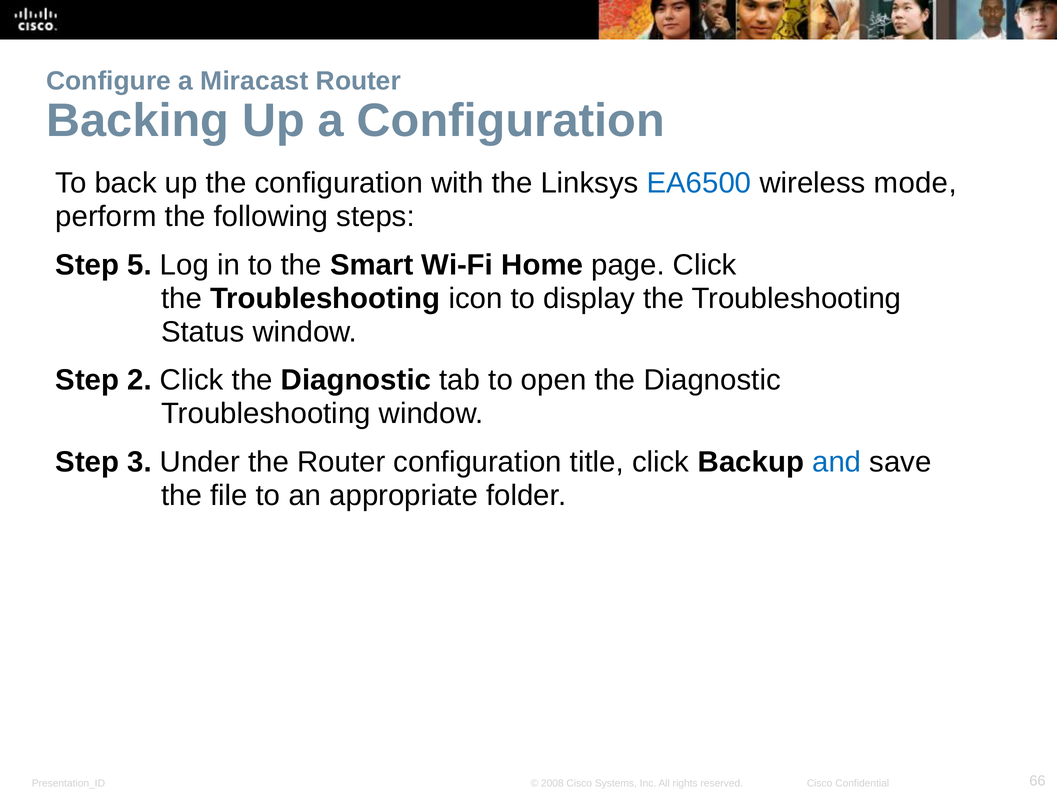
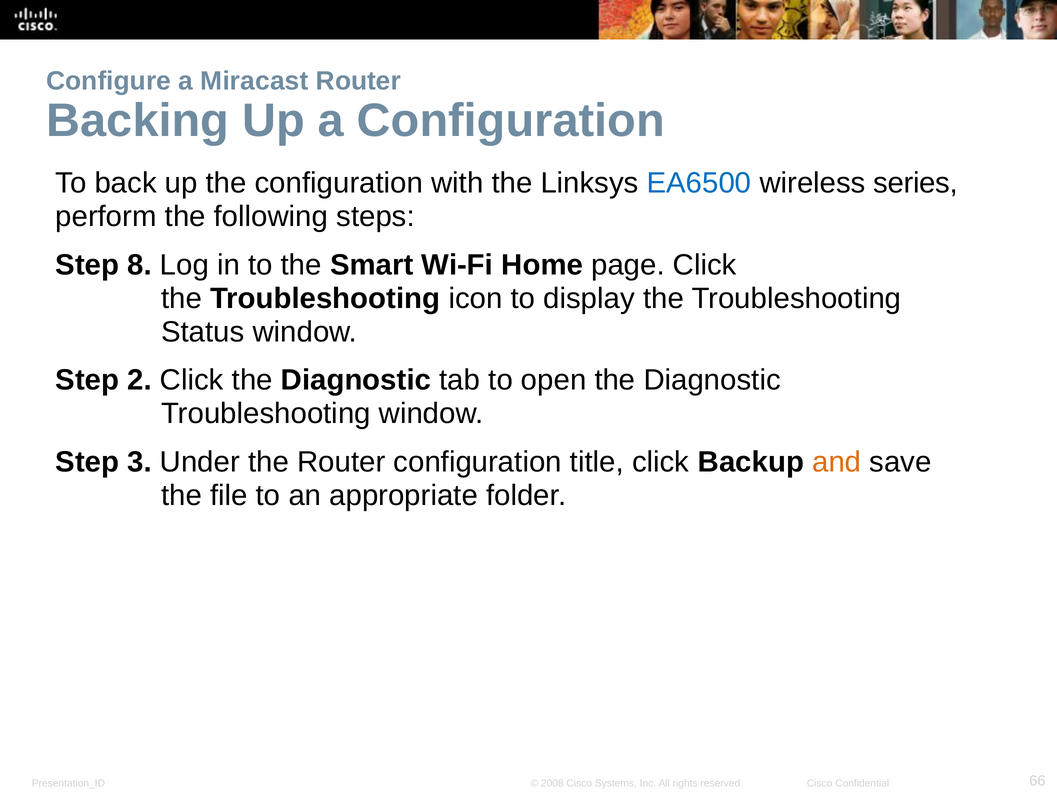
mode: mode -> series (916, 183)
5: 5 -> 8 (140, 265)
and colour: blue -> orange (837, 462)
